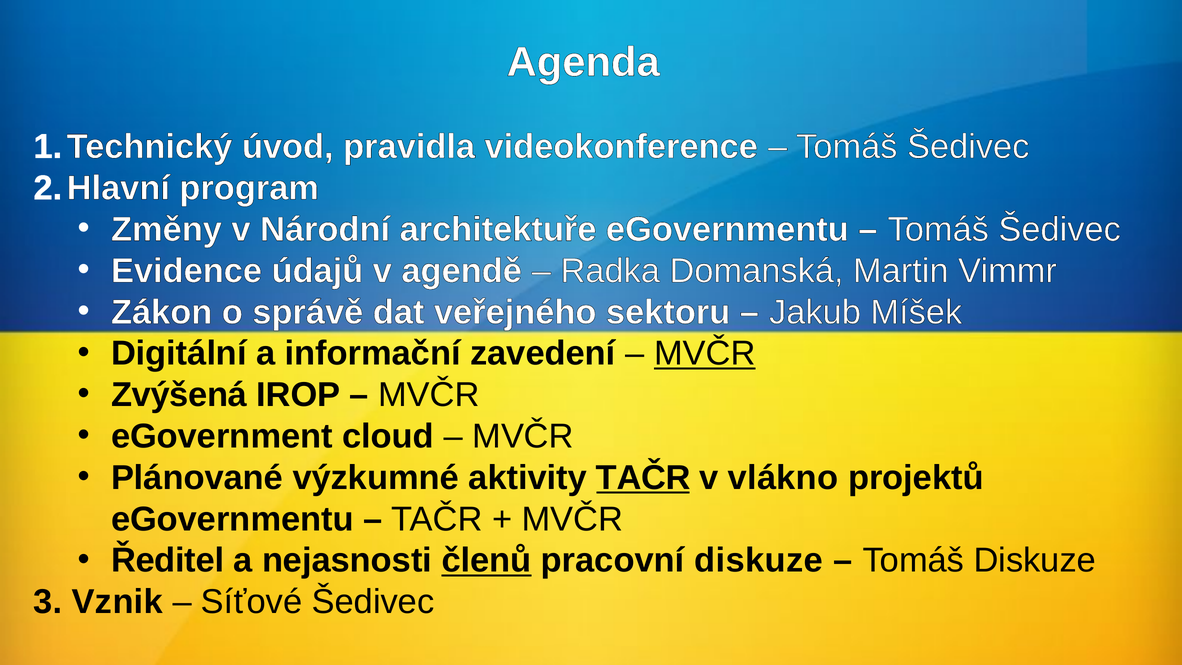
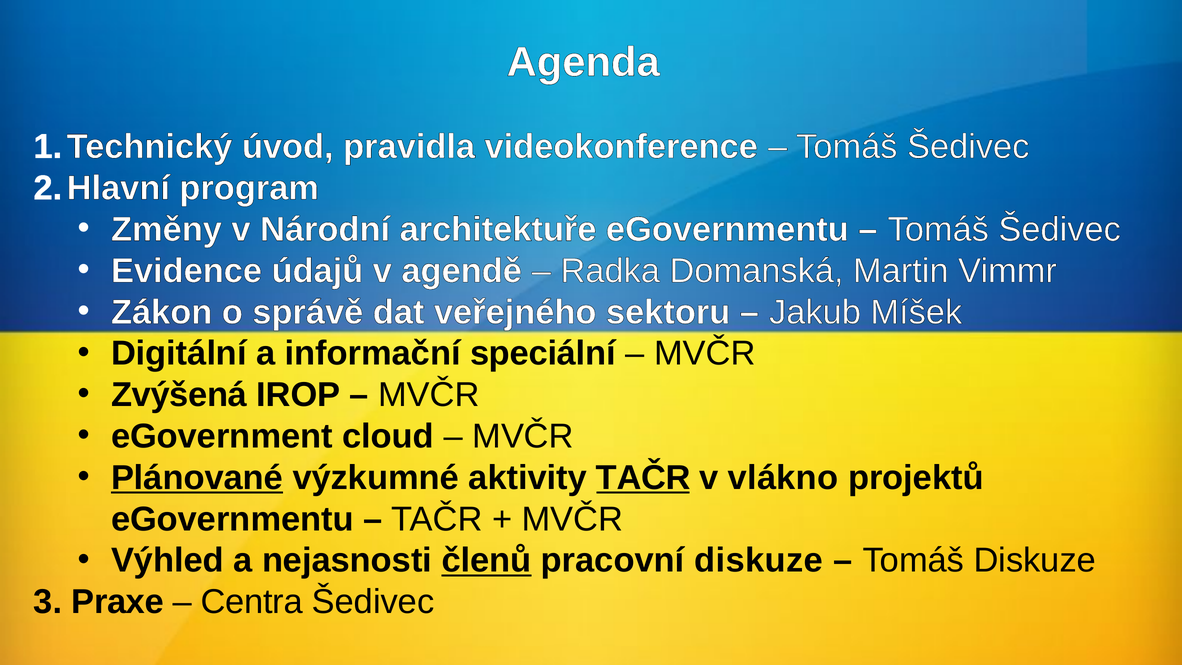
zavedení: zavedení -> speciální (543, 354)
MVČR underline: present -> none (705, 354)
Plánované underline: none -> present (197, 478)
Ředitel: Ředitel -> Výhled (167, 560)
Vznik: Vznik -> Praxe (118, 602)
Síťové: Síťové -> Centra (252, 602)
